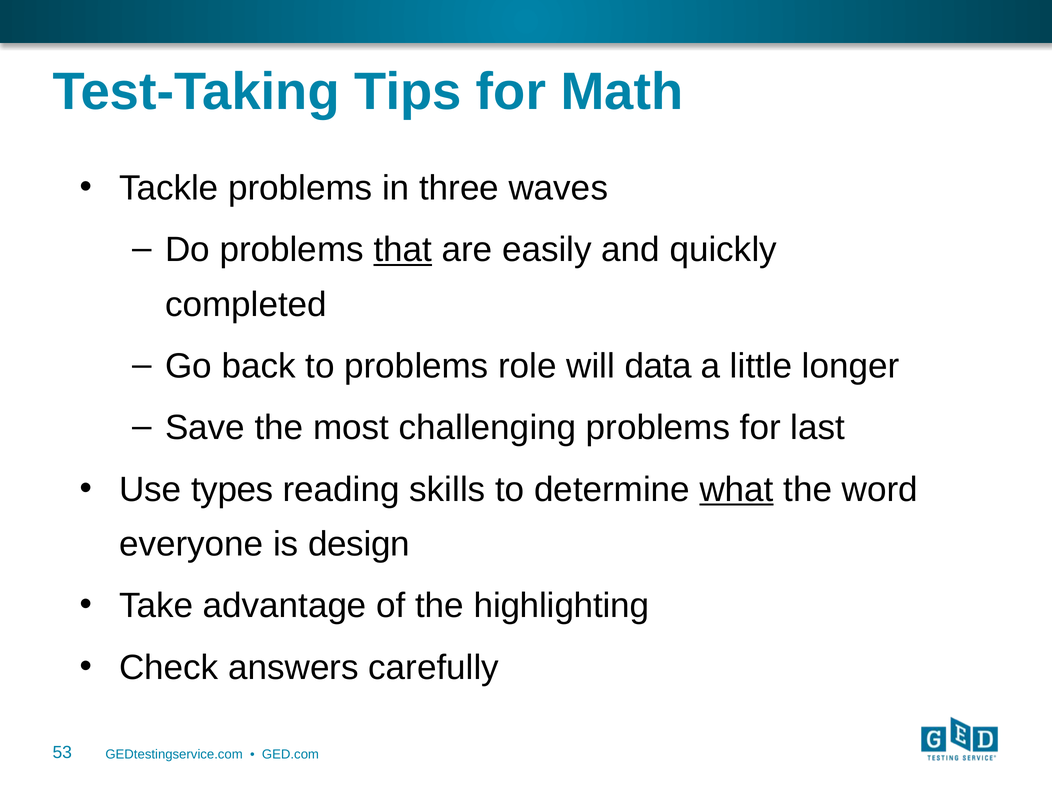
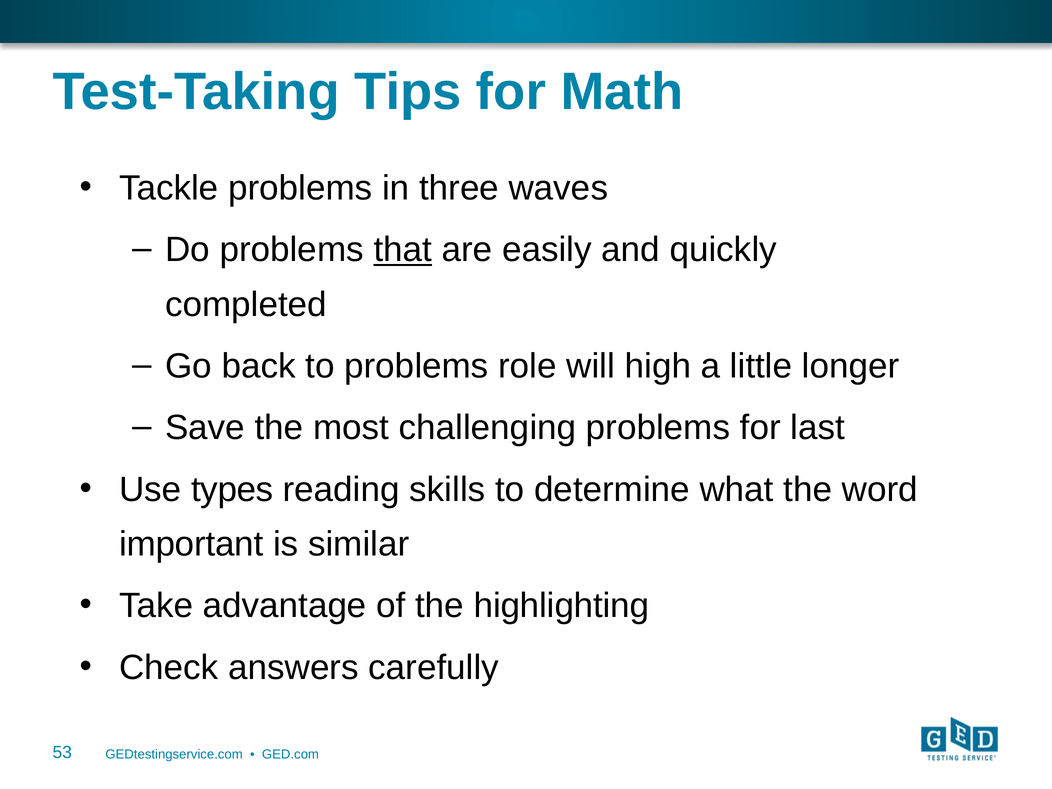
data: data -> high (658, 366)
what underline: present -> none (737, 489)
everyone: everyone -> important (191, 544)
design: design -> similar (359, 544)
